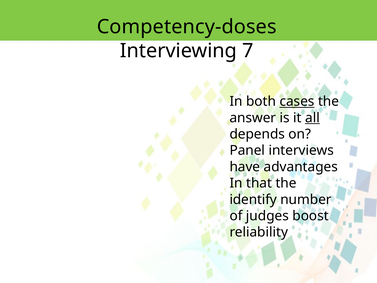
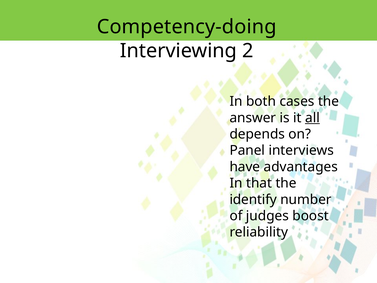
Competency-doses: Competency-doses -> Competency-doing (187, 27)
7: 7 -> 2 (248, 51)
cases underline: present -> none (297, 101)
